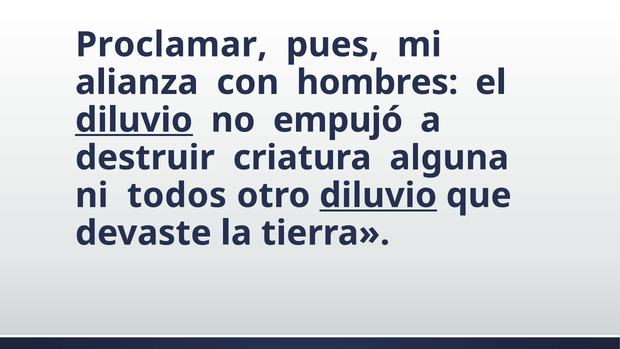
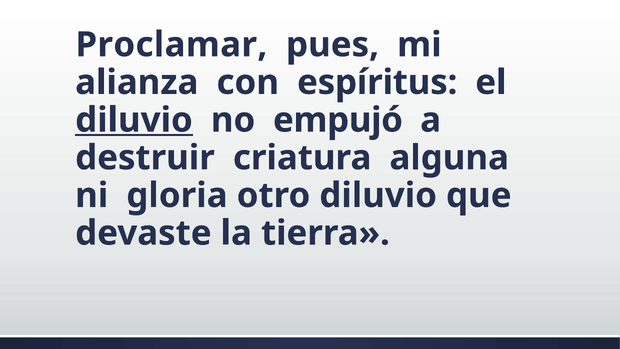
hombres: hombres -> espíritus (377, 82)
todos: todos -> gloria (177, 195)
diluvio underline: present -> none (378, 195)
